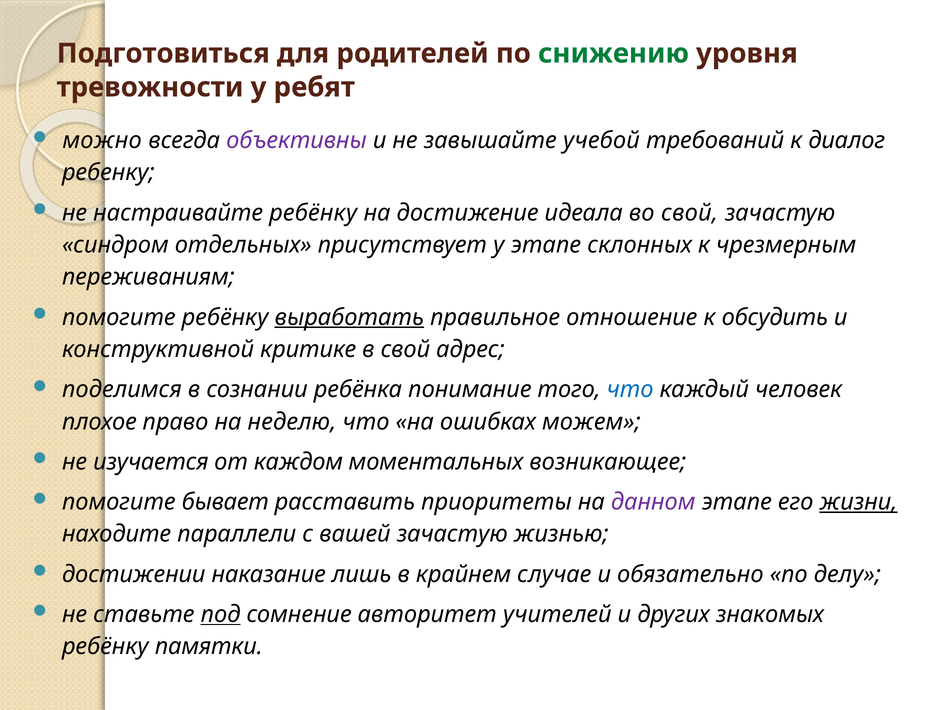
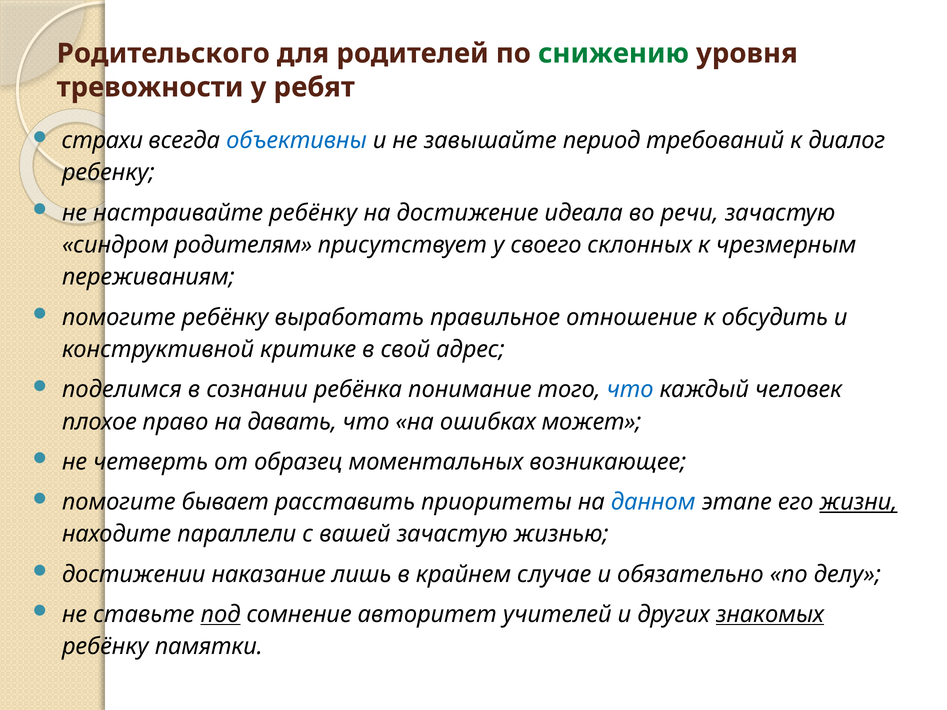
Подготовиться: Подготовиться -> Родительского (163, 53)
можно: можно -> страхи (102, 140)
объективны colour: purple -> blue (296, 140)
учебой: учебой -> период (602, 140)
во свой: свой -> речи (690, 213)
отдельных: отдельных -> родителям (243, 245)
у этапе: этапе -> своего (546, 245)
выработать underline: present -> none (349, 317)
неделю: неделю -> давать (292, 422)
можем: можем -> может (592, 422)
изучается: изучается -> четверть (151, 462)
каждом: каждом -> образец (298, 462)
данном colour: purple -> blue (653, 502)
знакомых underline: none -> present (770, 615)
